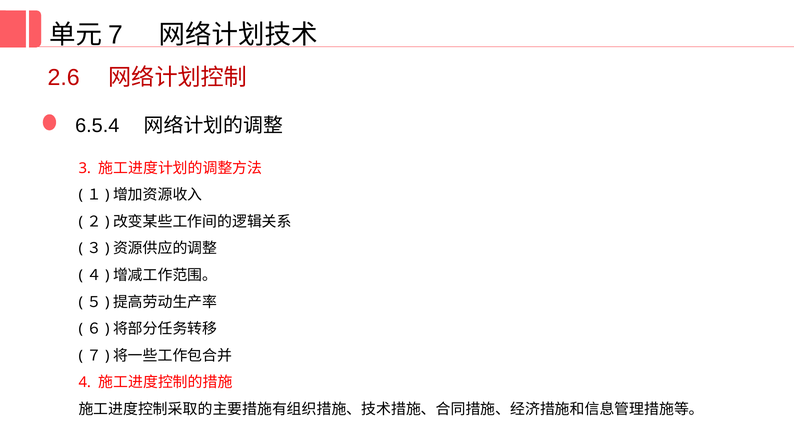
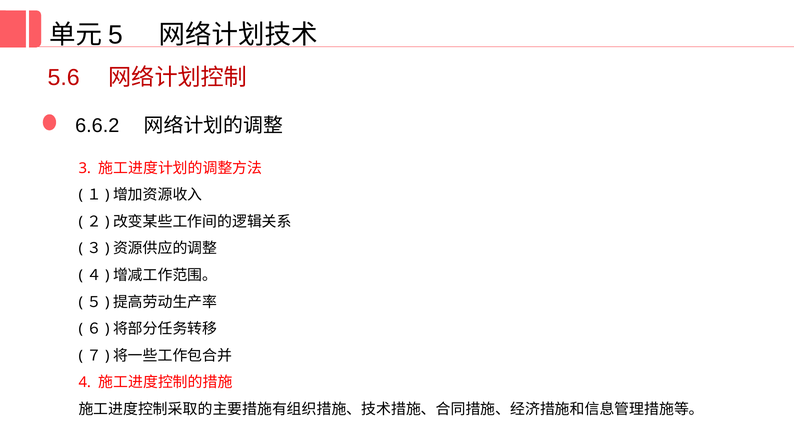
7: 7 -> 5 (116, 35)
2.6: 2.6 -> 5.6 (64, 78)
6.5.4: 6.5.4 -> 6.6.2 (97, 126)
